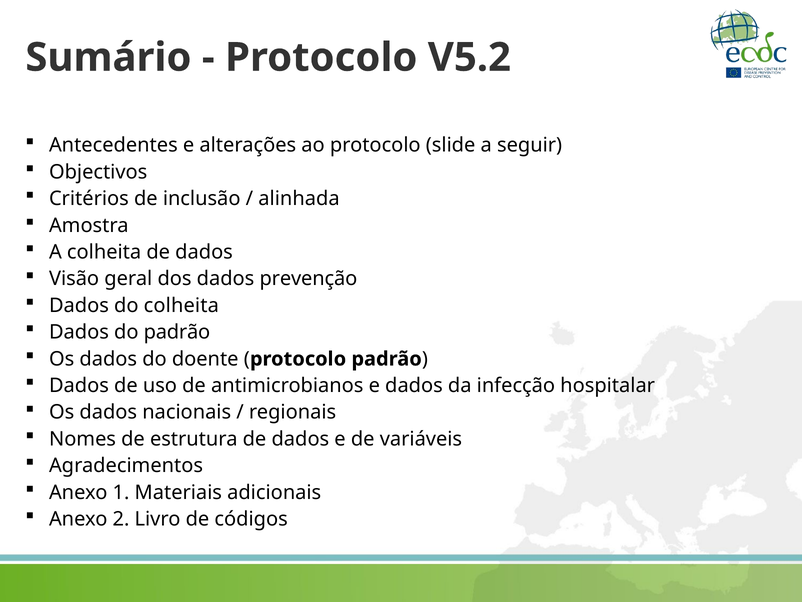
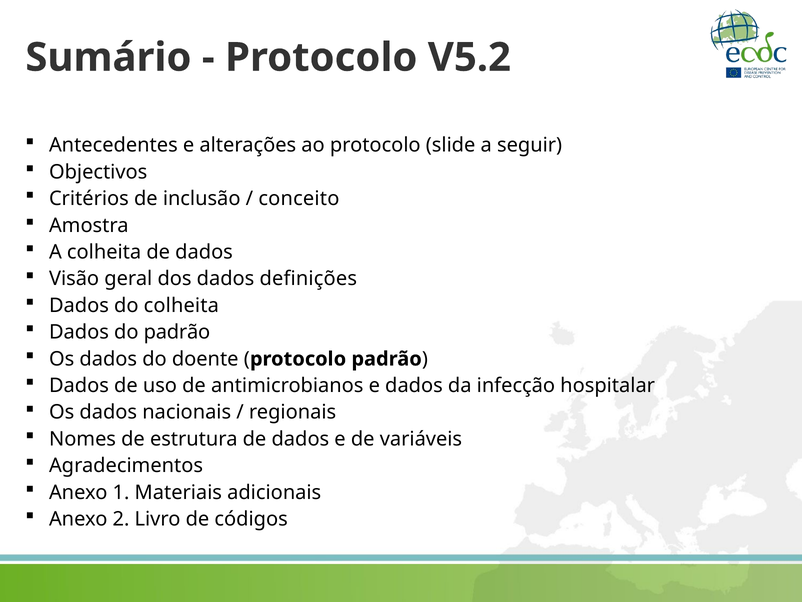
alinhada: alinhada -> conceito (299, 199)
prevenção: prevenção -> definições (308, 279)
